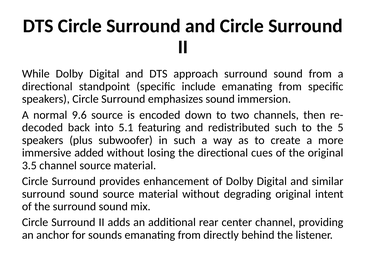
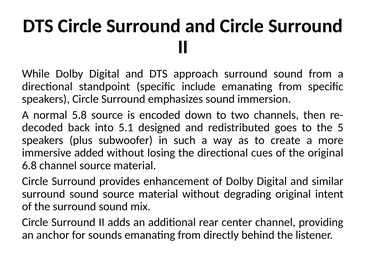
9.6: 9.6 -> 5.8 (79, 115)
featuring: featuring -> designed (159, 127)
redistributed such: such -> goes (286, 127)
3.5: 3.5 -> 6.8 (29, 165)
